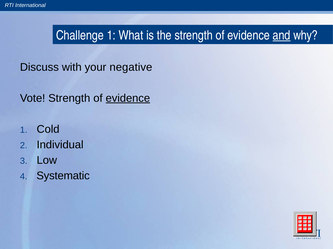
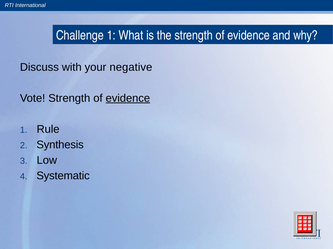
and underline: present -> none (282, 35)
Cold: Cold -> Rule (48, 130)
Individual: Individual -> Synthesis (60, 145)
